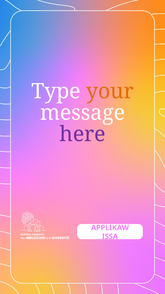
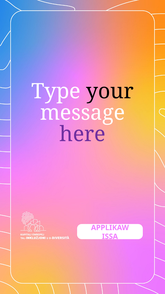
your colour: orange -> black (110, 91)
